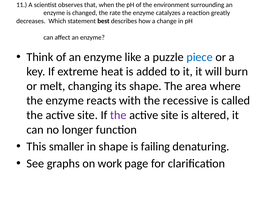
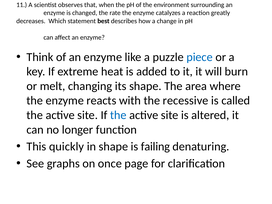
the colour: purple -> blue (118, 115)
smaller: smaller -> quickly (67, 147)
work: work -> once (110, 163)
